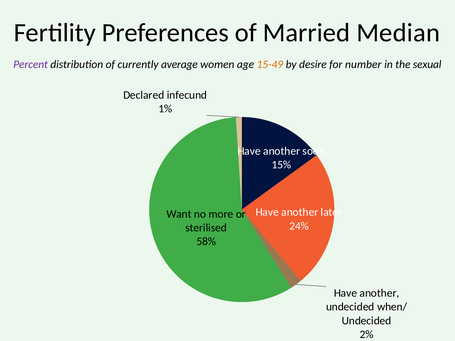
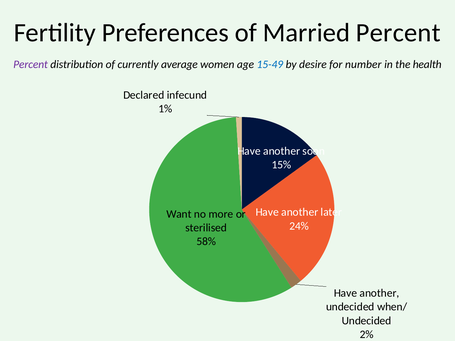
Married Median: Median -> Percent (398, 33)
15-49 colour: orange -> blue (270, 64)
sexual: sexual -> health (427, 64)
